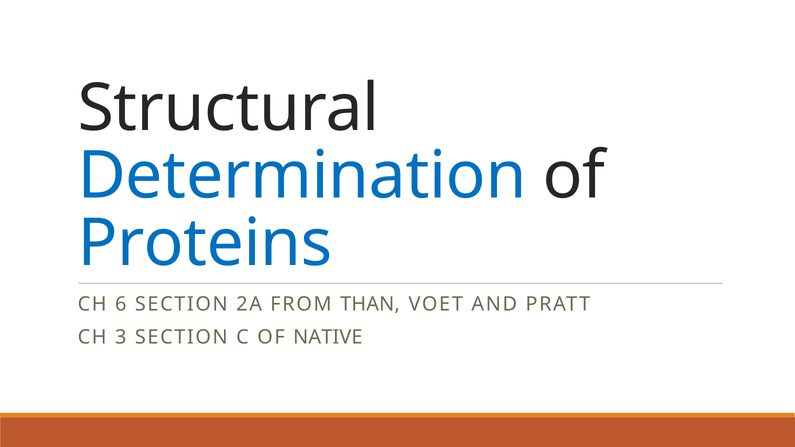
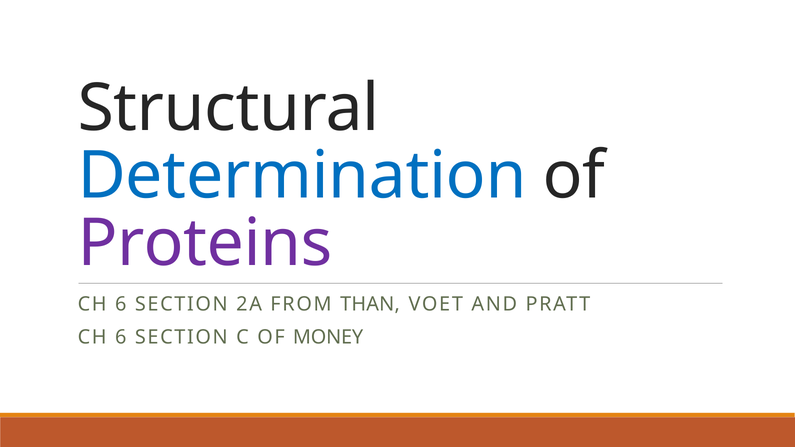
Proteins colour: blue -> purple (205, 244)
3: 3 -> 6 (121, 337)
NATIVE: NATIVE -> MONEY (328, 337)
